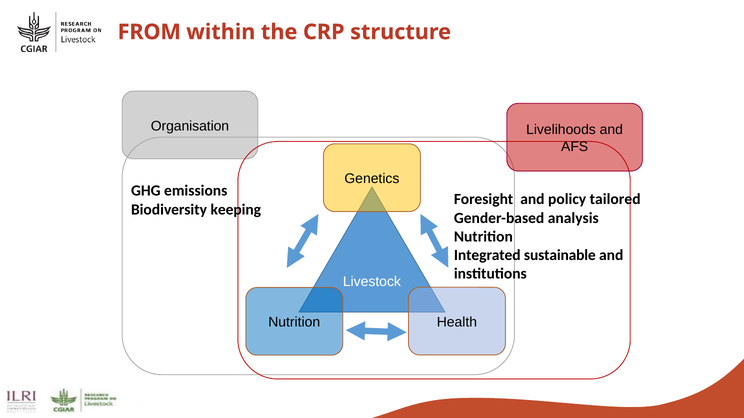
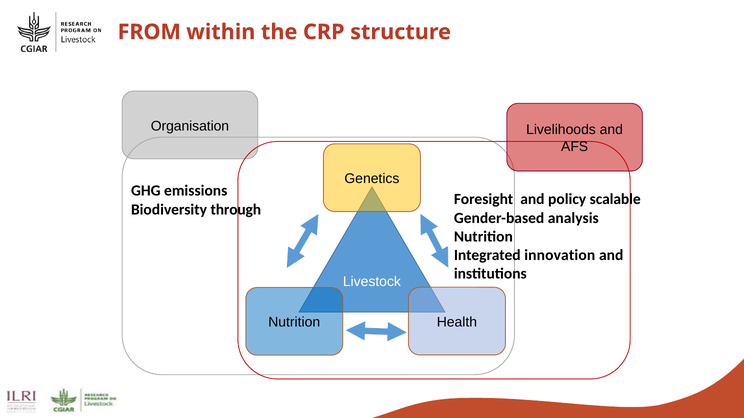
tailored: tailored -> scalable (615, 200)
keeping: keeping -> through (236, 210)
sustainable: sustainable -> innovation (560, 255)
